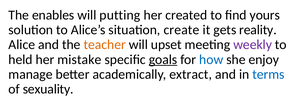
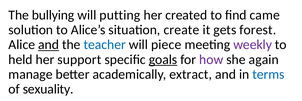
enables: enables -> bullying (53, 15)
yours: yours -> came (265, 15)
reality: reality -> forest (258, 30)
and underline: none -> present (49, 45)
teacher colour: orange -> blue (105, 45)
upset: upset -> piece (166, 45)
mistake: mistake -> support (79, 59)
how colour: blue -> purple (211, 59)
enjoy: enjoy -> again (264, 59)
